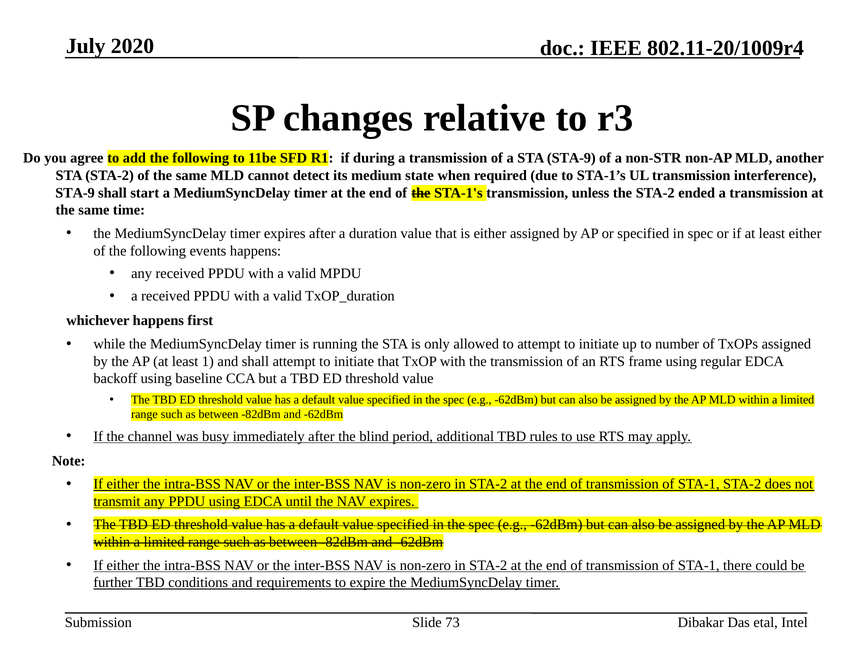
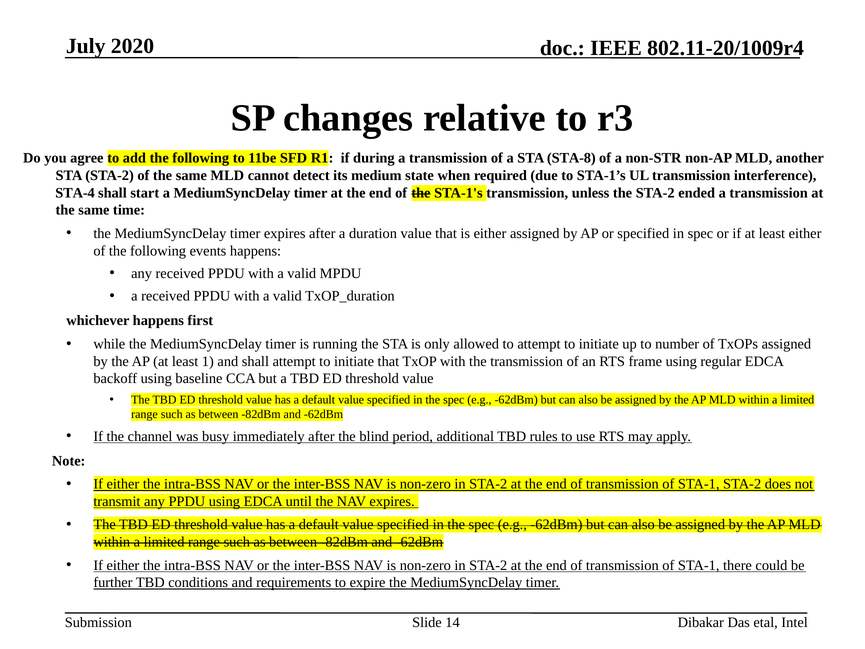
STA STA-9: STA-9 -> STA-8 (571, 158)
STA-9: STA-9 -> STA-4 (75, 193)
73: 73 -> 14 (453, 622)
